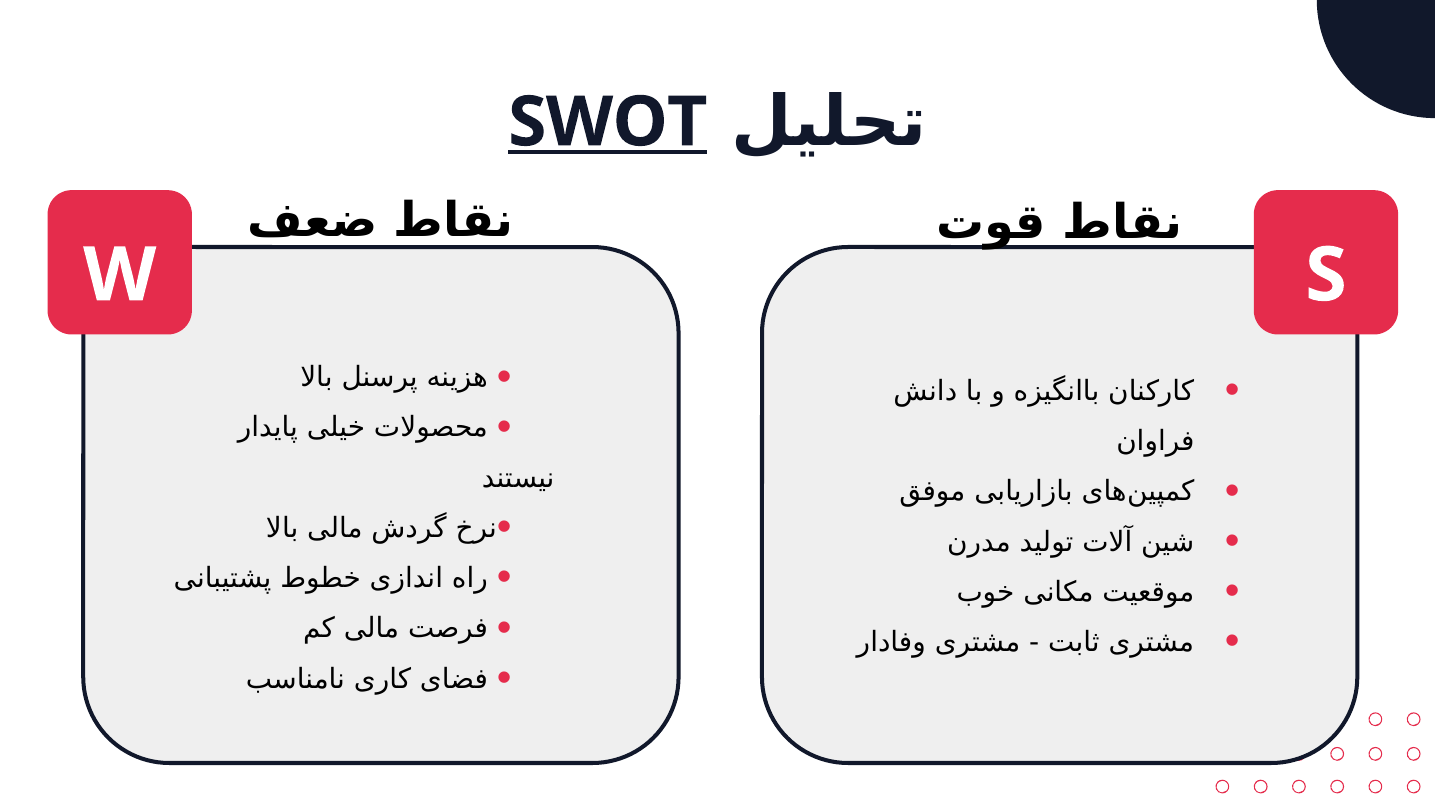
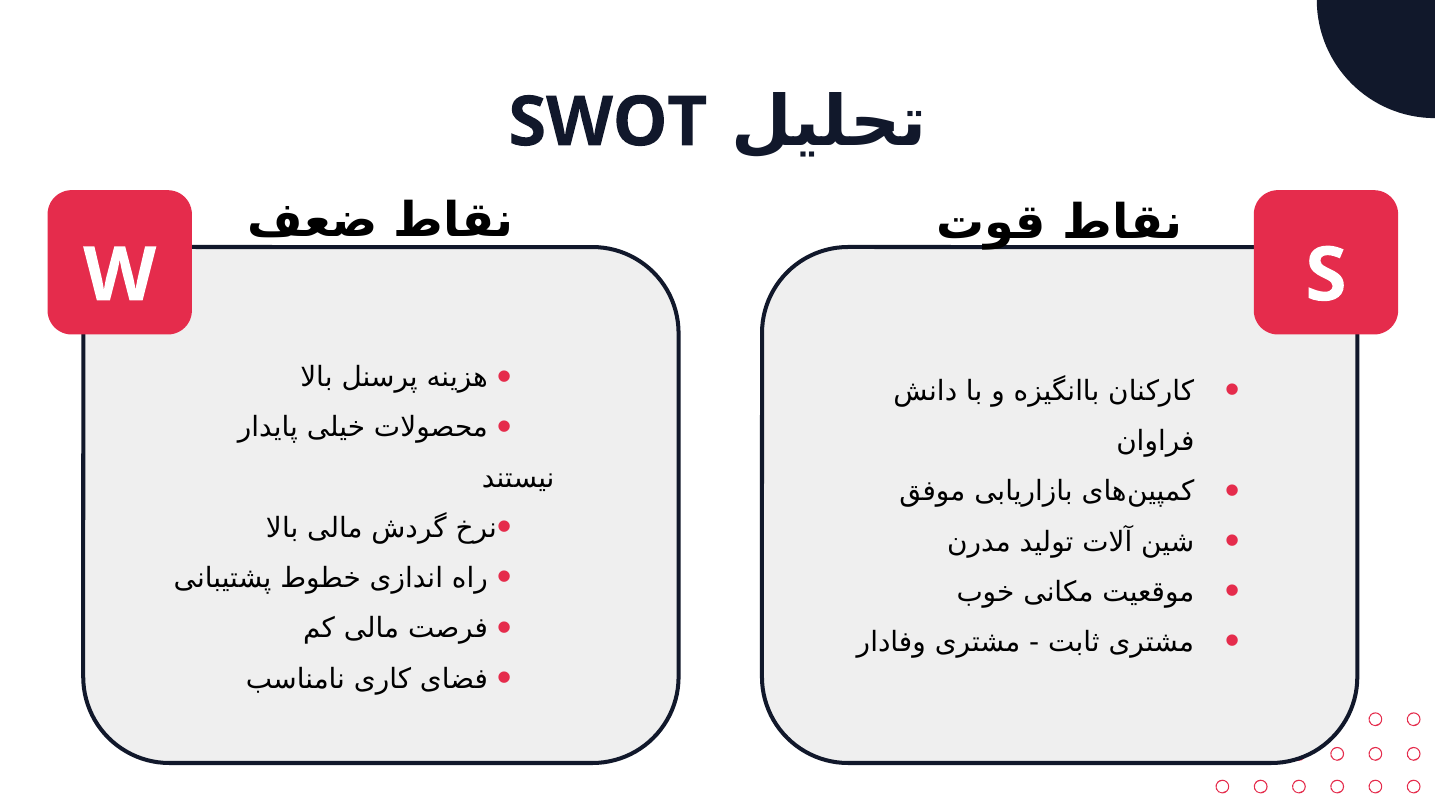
SWOT underline: present -> none (608, 122)
